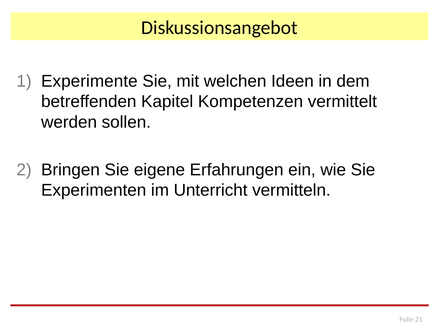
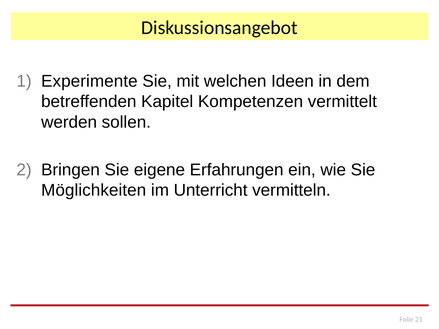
Experimenten: Experimenten -> Möglichkeiten (94, 190)
